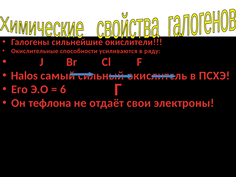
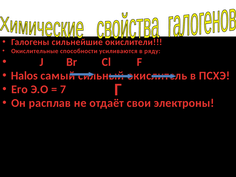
6: 6 -> 7 (63, 89)
тефлона: тефлона -> расплав (50, 103)
